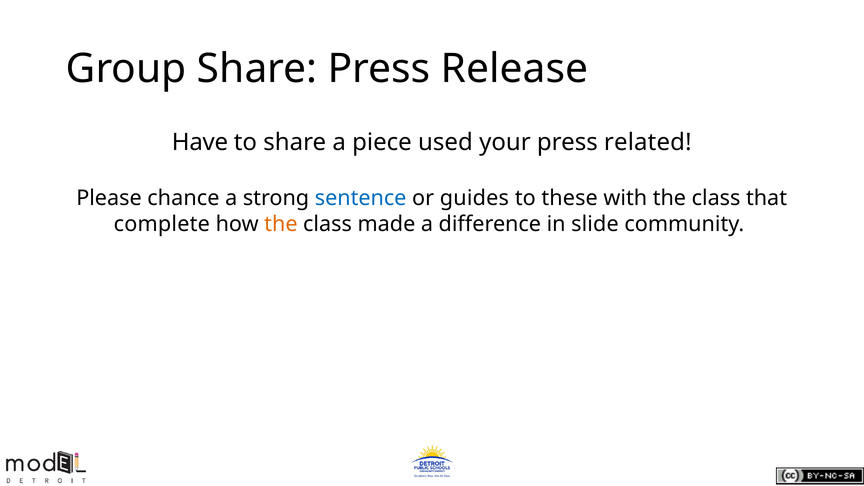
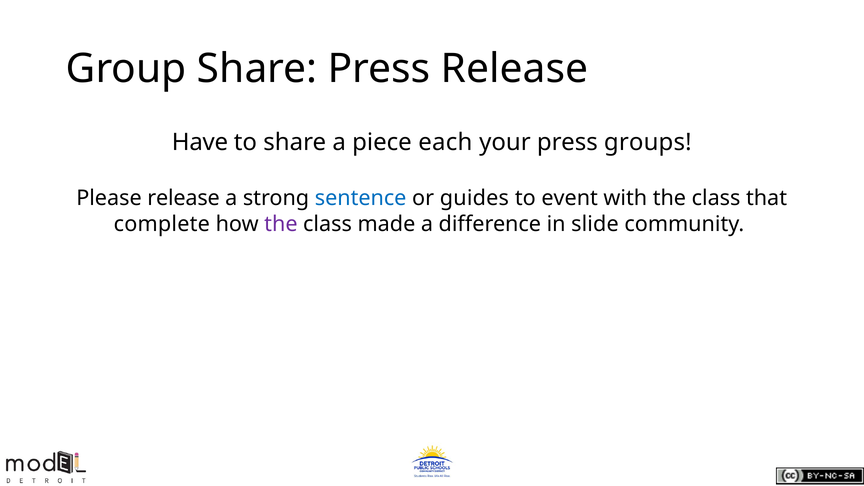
used: used -> each (445, 142)
related: related -> groups (648, 142)
Please chance: chance -> release (184, 198)
these: these -> event (570, 198)
the colour: orange -> purple (281, 224)
